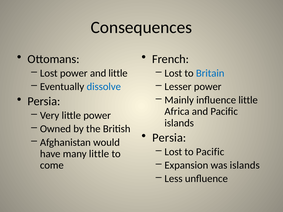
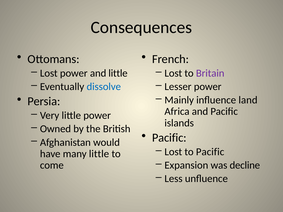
Britain colour: blue -> purple (210, 73)
influence little: little -> land (248, 100)
Persia: Persia -> Pacific (169, 138)
was islands: islands -> decline (245, 165)
